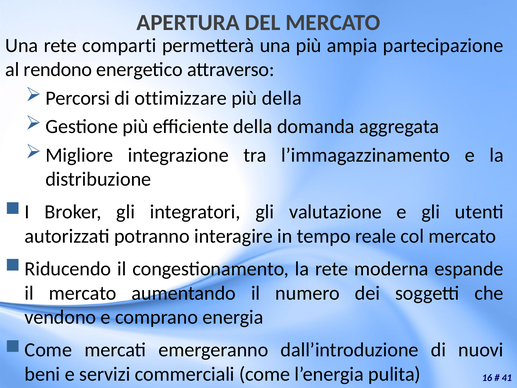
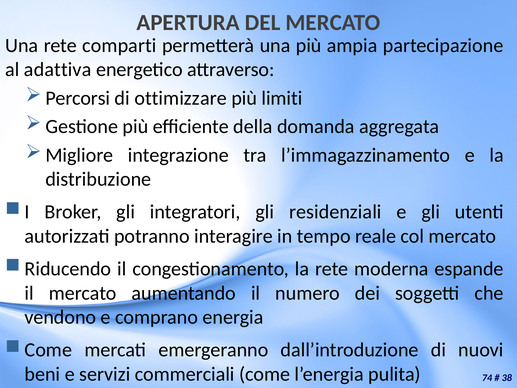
rendono: rendono -> adattiva (58, 70)
più della: della -> limiti (282, 98)
valutazione: valutazione -> residenziali (335, 212)
16: 16 -> 74 (487, 378)
41: 41 -> 38 (507, 378)
